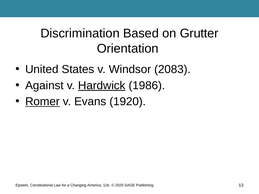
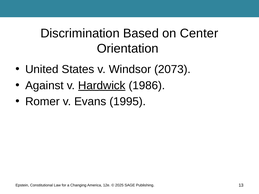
Grutter: Grutter -> Center (199, 33)
2083: 2083 -> 2073 (173, 69)
Romer underline: present -> none (43, 102)
1920: 1920 -> 1995 (128, 102)
